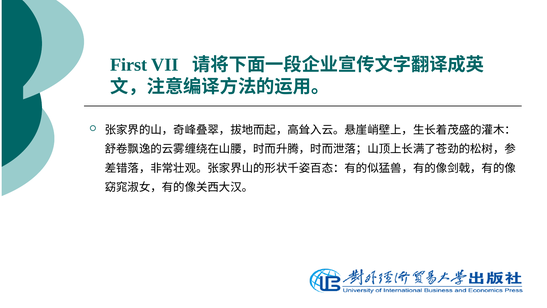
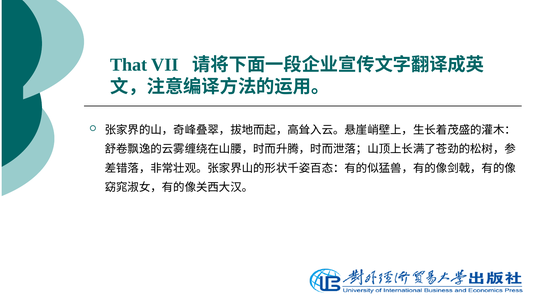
First: First -> That (129, 65)
